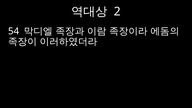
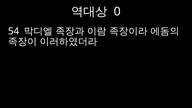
2: 2 -> 0 (117, 12)
